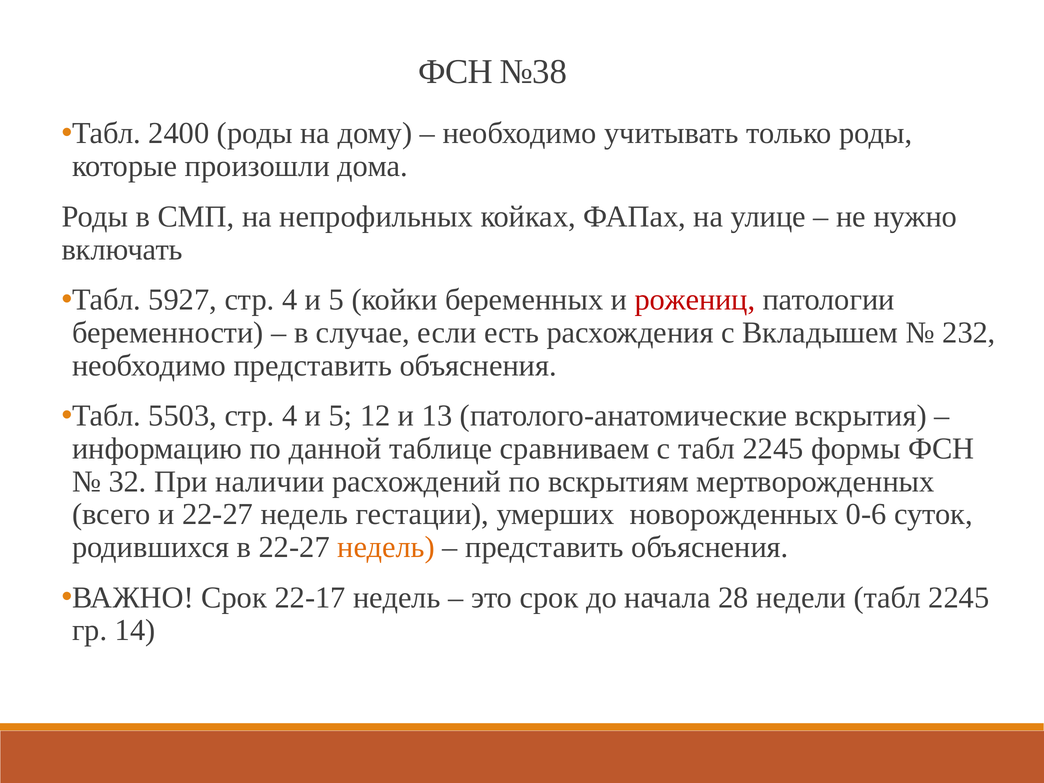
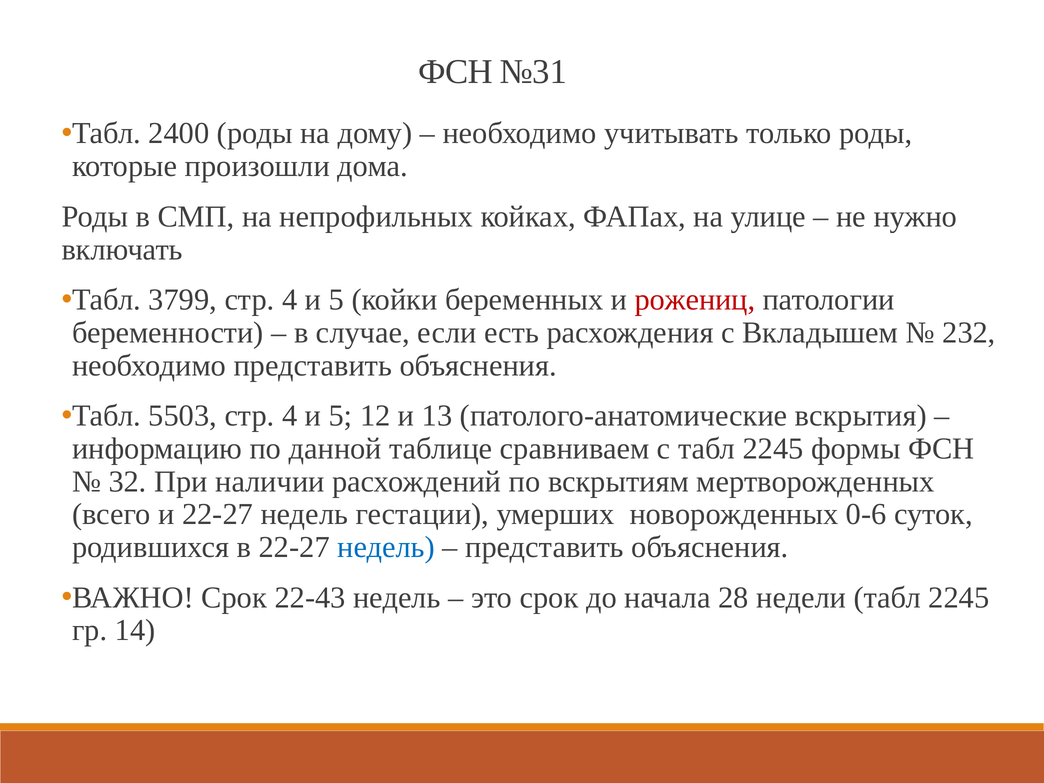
№38: №38 -> №31 (533, 72)
5927: 5927 -> 3799 (183, 300)
недель colour: orange -> blue (386, 547)
22-17: 22-17 -> 22-43 (310, 598)
